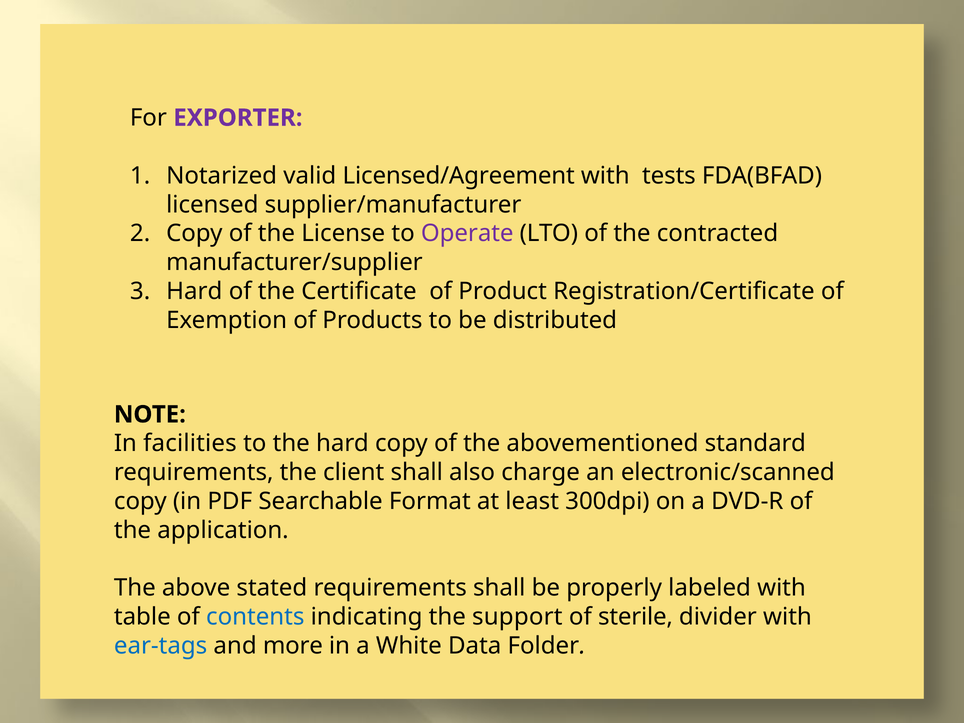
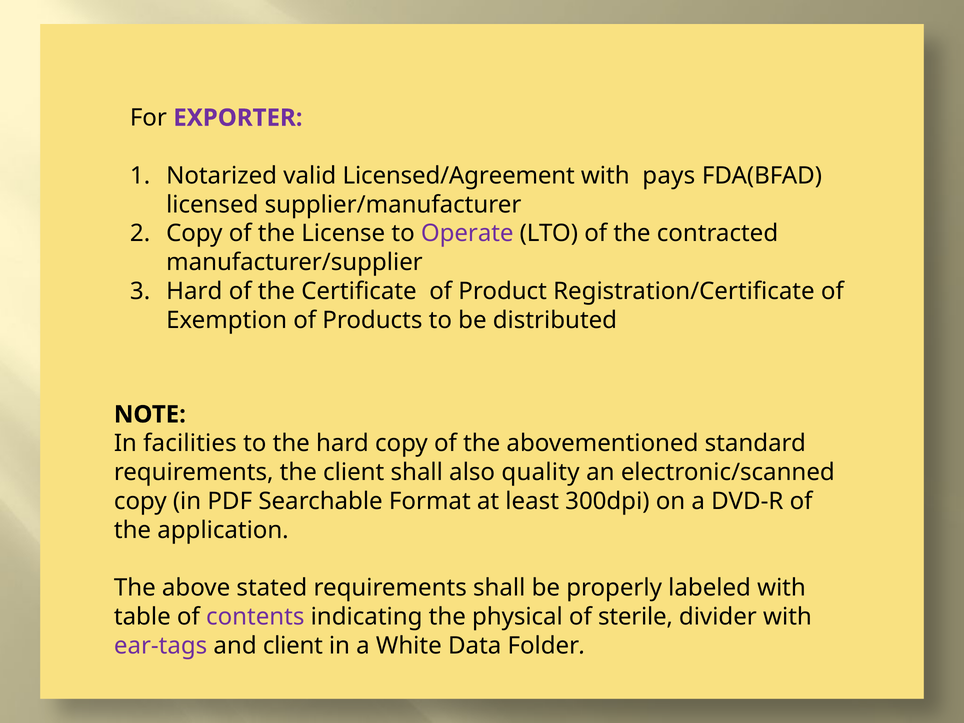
tests: tests -> pays (669, 176)
charge: charge -> quality (540, 472)
contents colour: blue -> purple (255, 617)
support: support -> physical (517, 617)
ear-tags colour: blue -> purple (161, 646)
and more: more -> client (293, 646)
